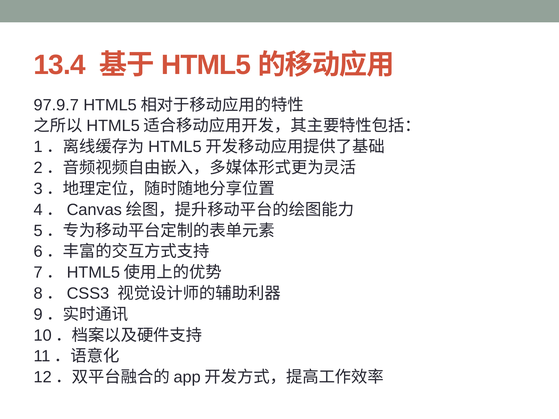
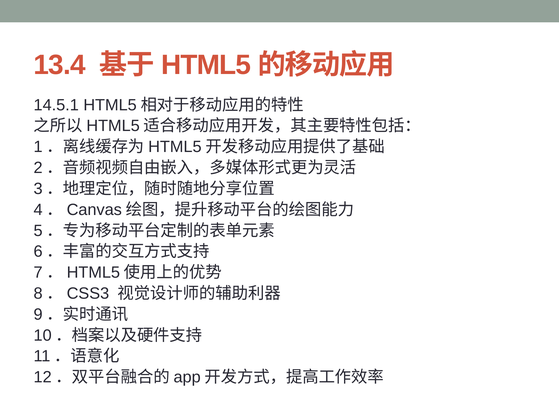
97.9.7: 97.9.7 -> 14.5.1 (56, 105)
